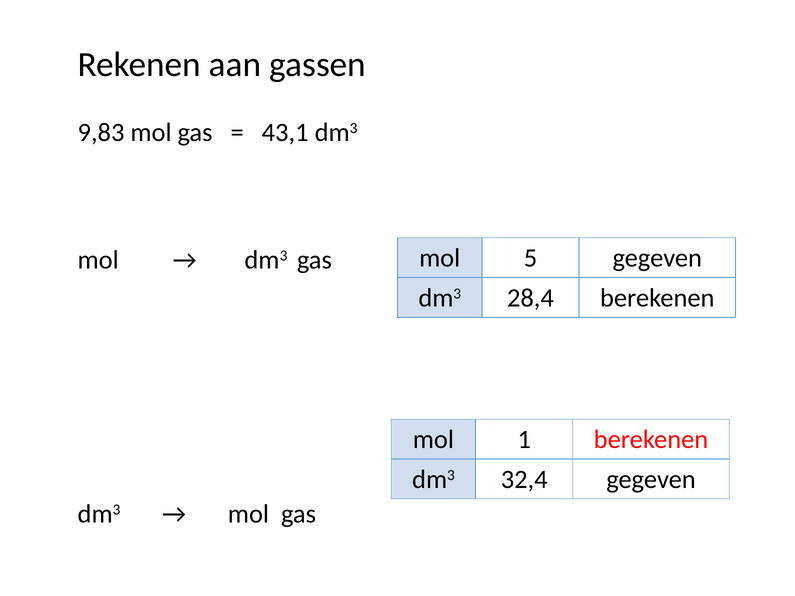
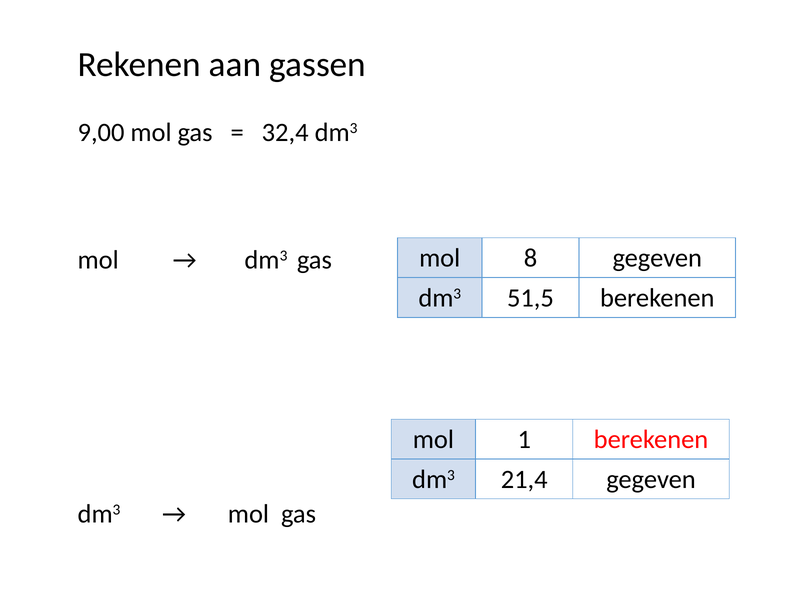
9,83: 9,83 -> 9,00 (101, 133)
43,1: 43,1 -> 32,4 (285, 133)
5: 5 -> 8 (530, 258)
28,4: 28,4 -> 51,5 (530, 298)
32,4: 32,4 -> 21,4 (524, 480)
